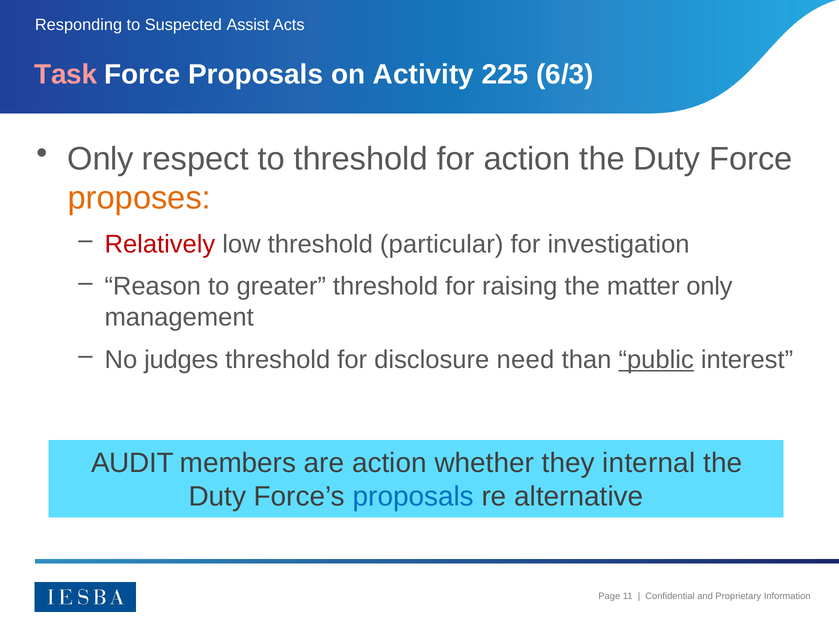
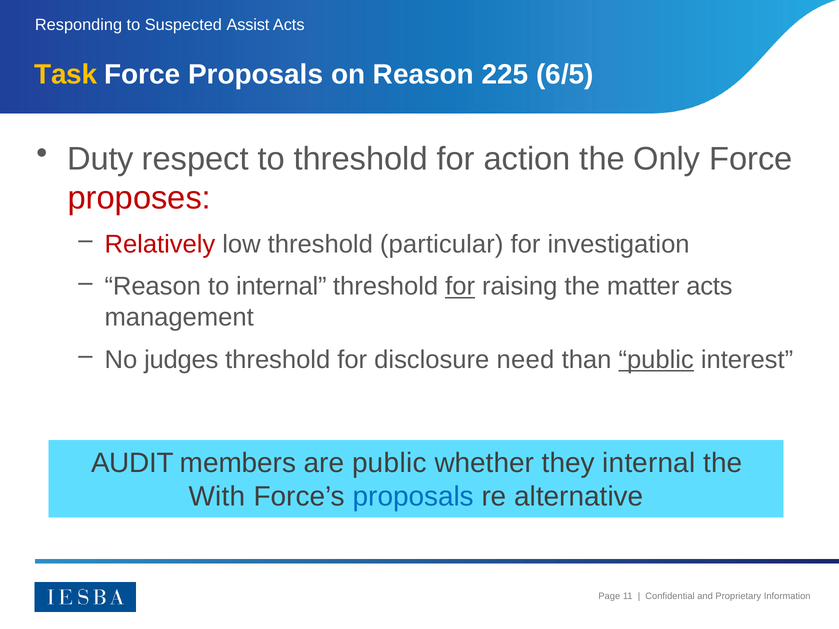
Task colour: pink -> yellow (66, 74)
on Activity: Activity -> Reason (423, 74)
6/3: 6/3 -> 6/5 (565, 74)
Only: Only -> Duty (101, 159)
action the Duty: Duty -> Only (667, 159)
proposes colour: orange -> red (139, 198)
to greater: greater -> internal (281, 287)
for underline: none -> present (460, 287)
matter only: only -> acts (709, 287)
are action: action -> public (389, 463)
Duty: Duty -> With (217, 497)
